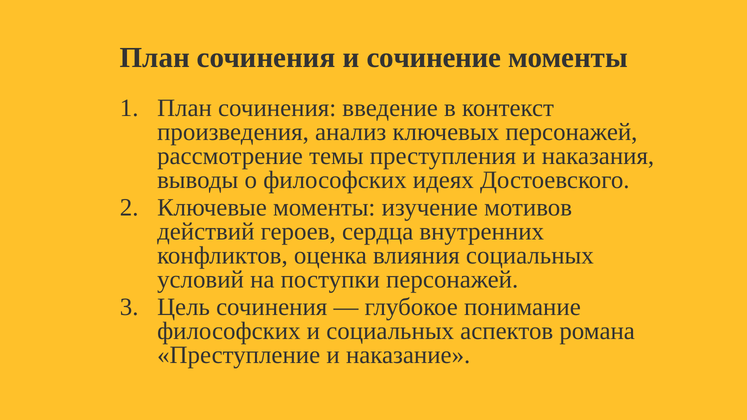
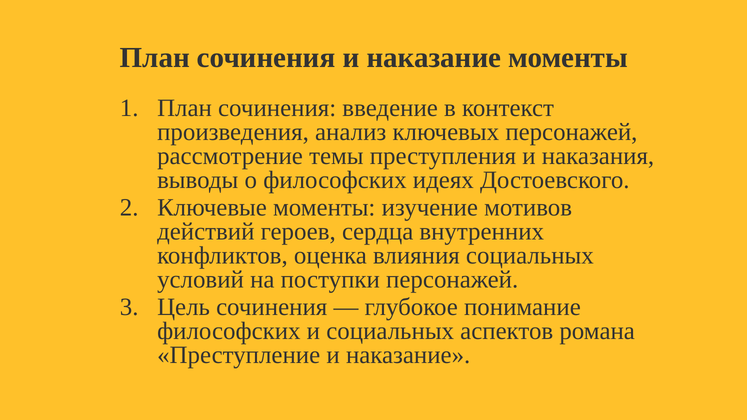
сочинения и сочинение: сочинение -> наказание (434, 58)
